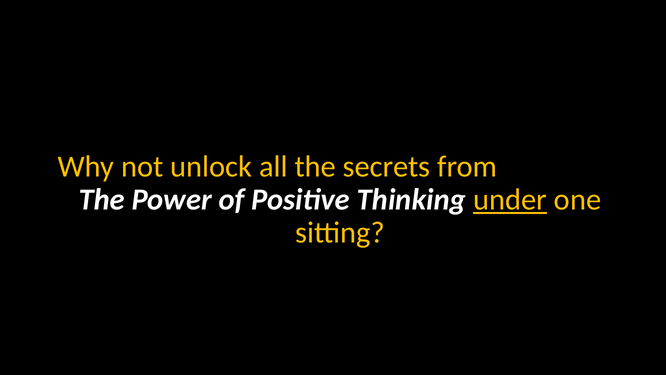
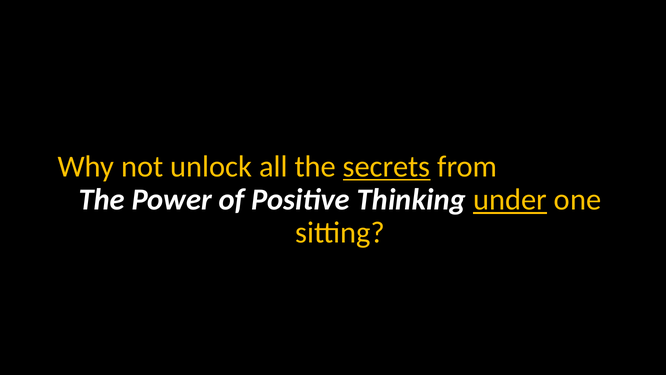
secrets underline: none -> present (387, 167)
